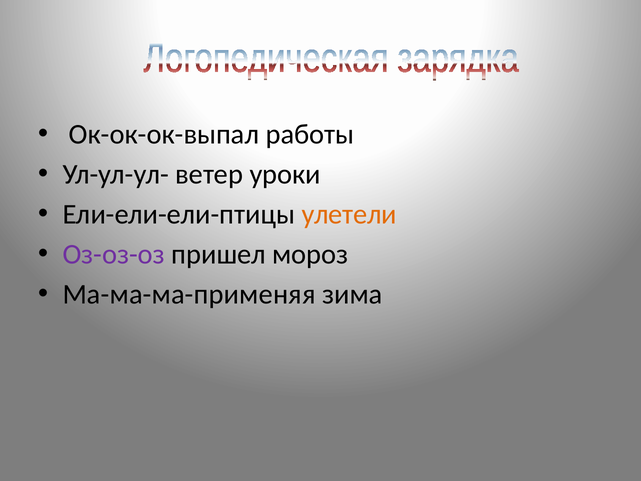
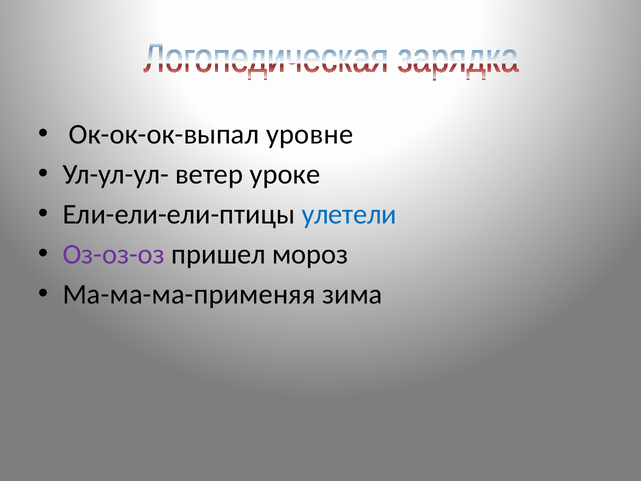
работы: работы -> уровне (310, 134)
уроки: уроки -> уроке (285, 174)
улетели colour: orange -> blue (349, 214)
